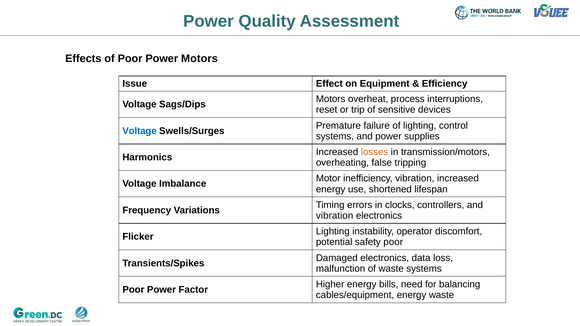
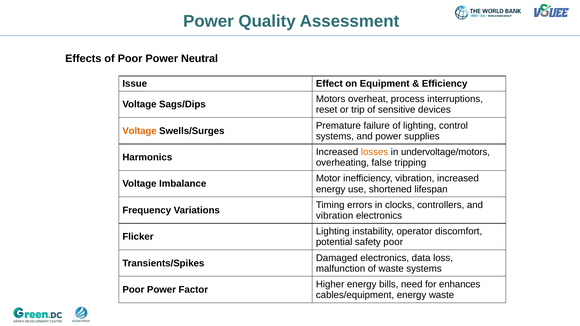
Power Motors: Motors -> Neutral (200, 59)
Voltage colour: blue -> orange (140, 131)
transmission/motors: transmission/motors -> undervoltage/motors (445, 152)
balancing: balancing -> enhances (460, 284)
